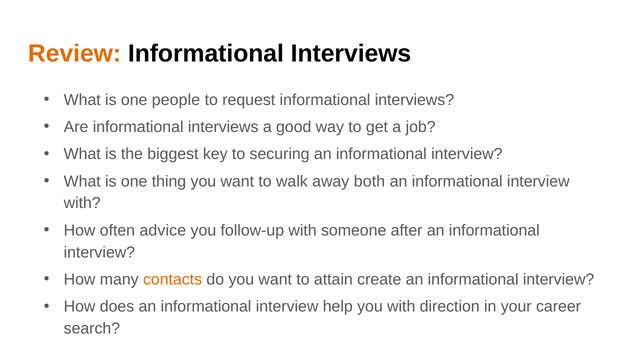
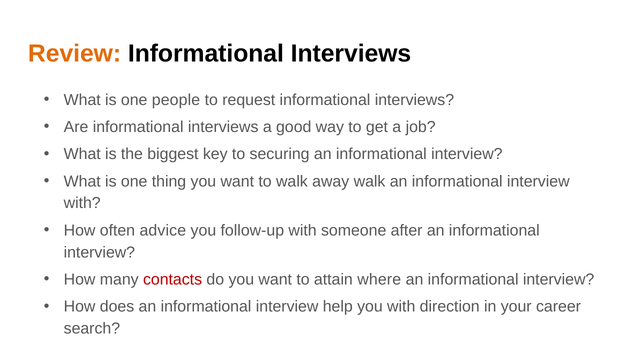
away both: both -> walk (370, 181)
contacts colour: orange -> red (173, 280)
create: create -> where (379, 280)
